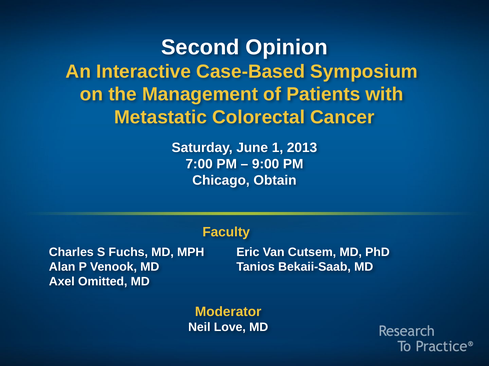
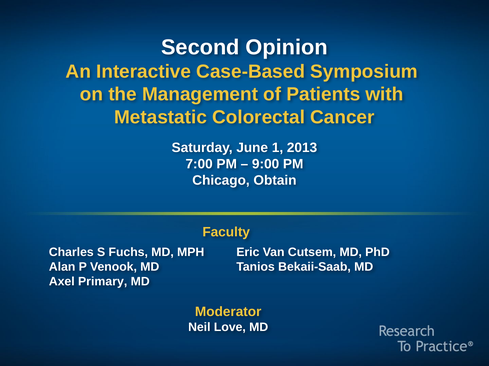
Omitted: Omitted -> Primary (103, 282)
